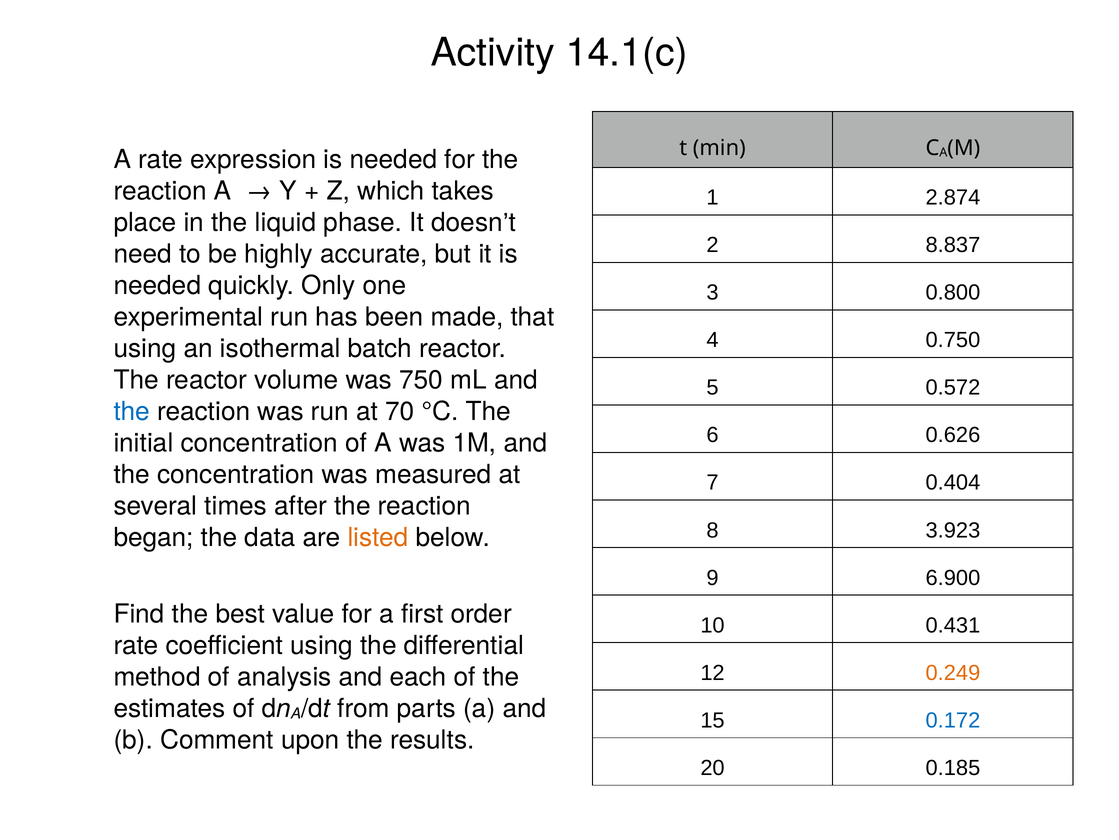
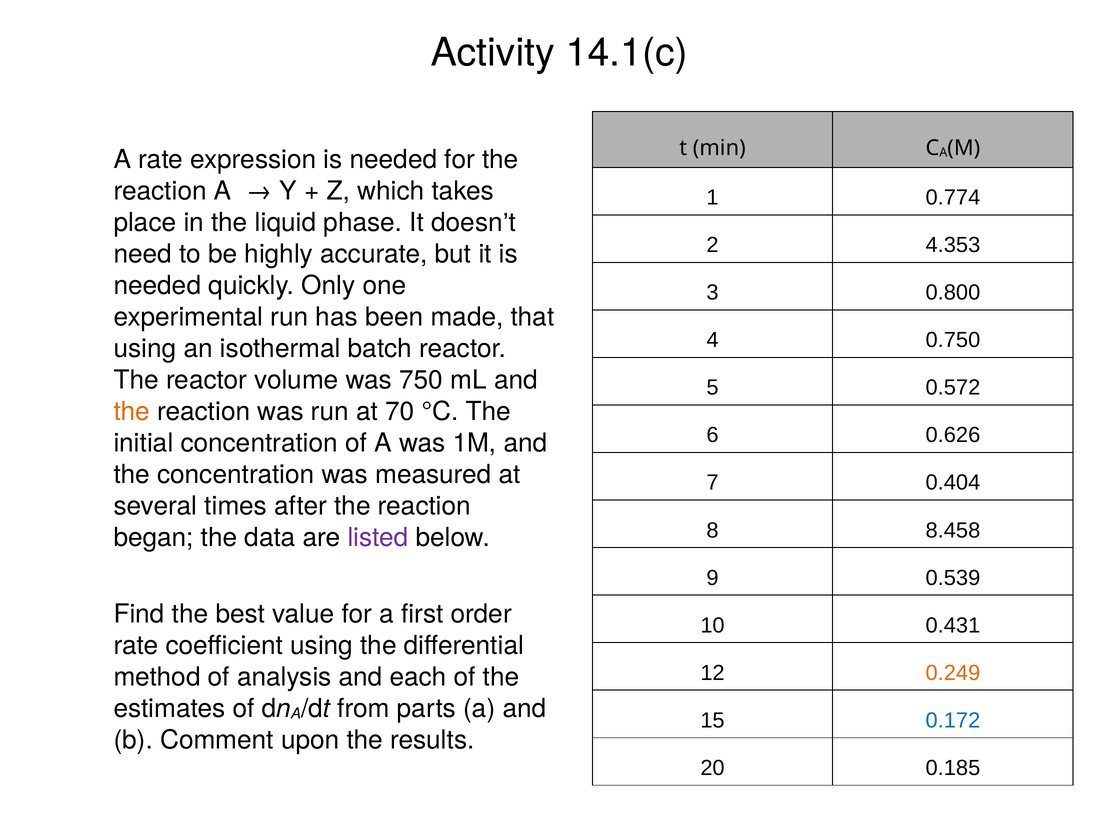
2.874: 2.874 -> 0.774 (953, 197)
8.837: 8.837 -> 4.353 (953, 245)
the colour: blue -> orange (132, 411)
3.923: 3.923 -> 8.458 (953, 530)
listed colour: orange -> purple (378, 537)
6.900: 6.900 -> 0.539 (953, 577)
